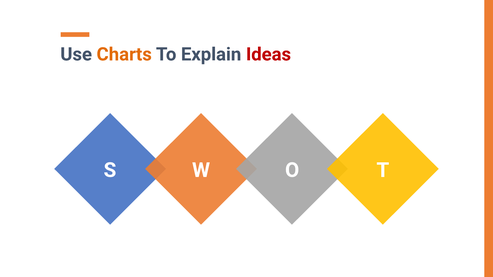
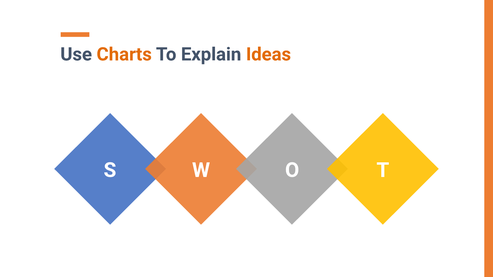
Ideas colour: red -> orange (268, 54)
